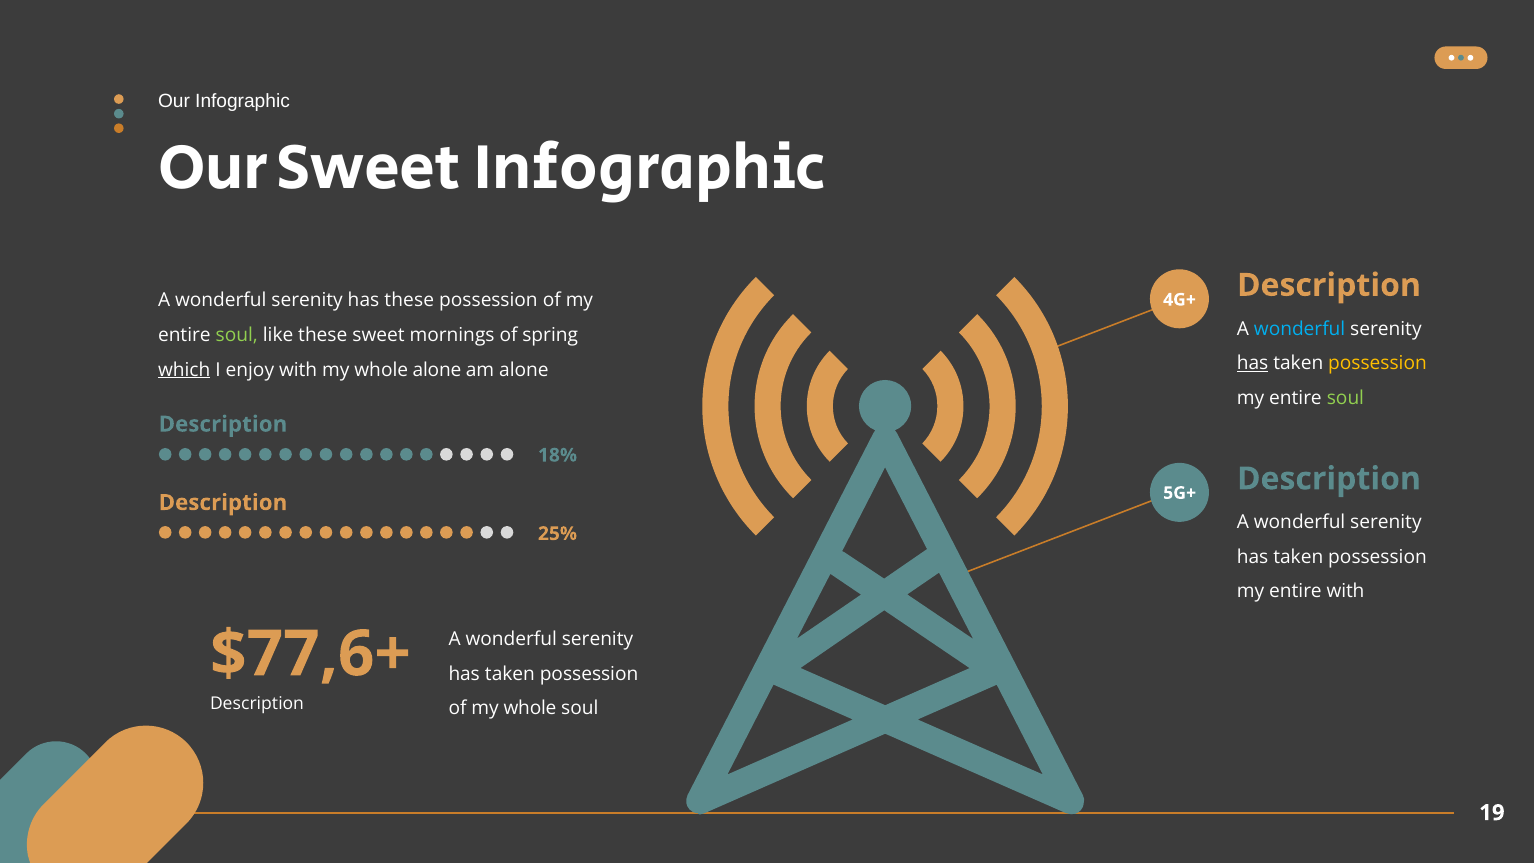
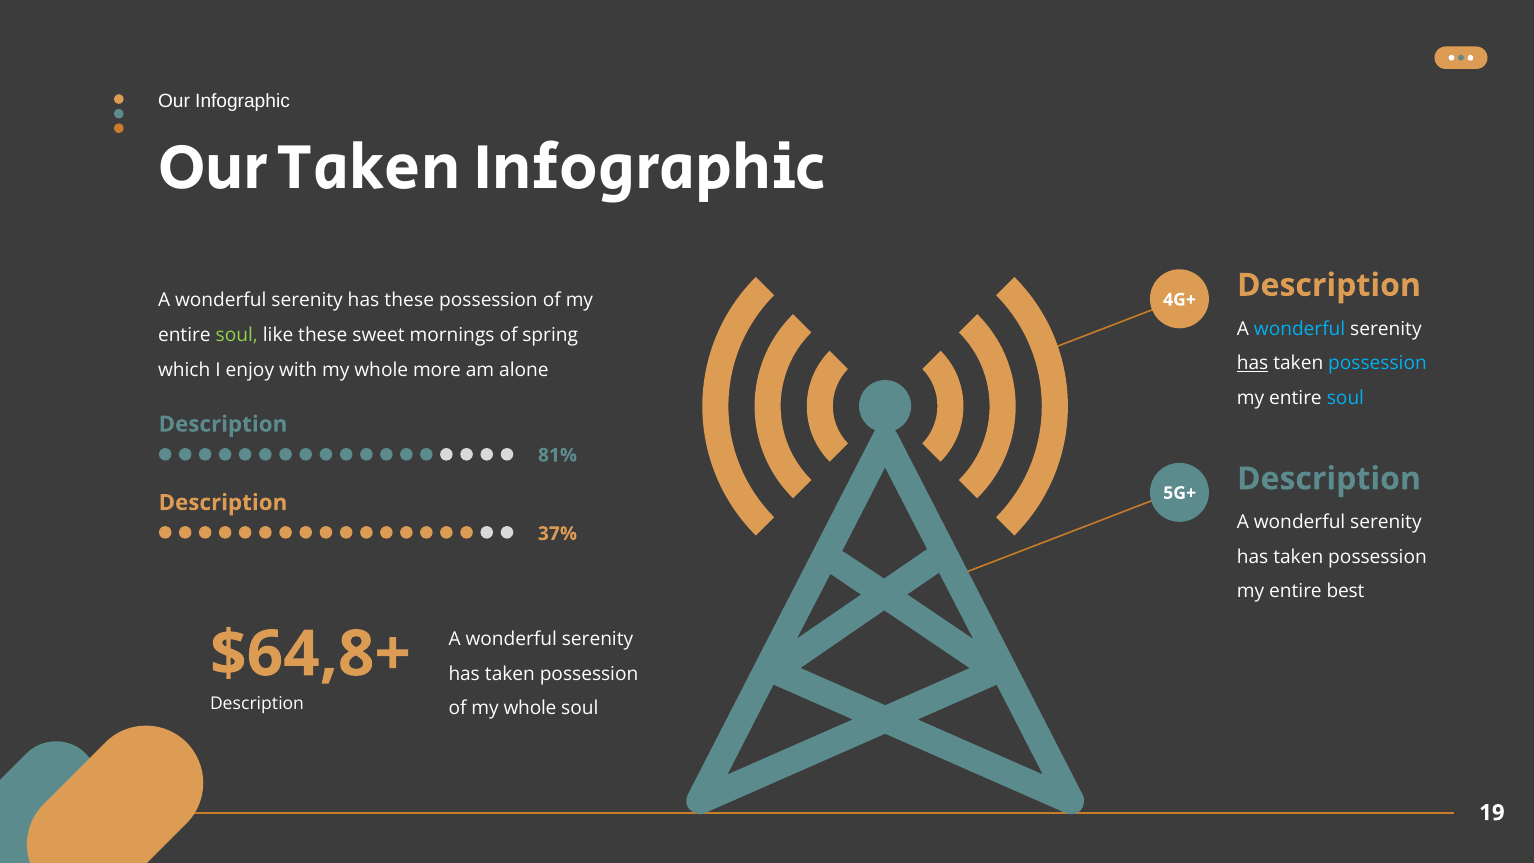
Our Sweet: Sweet -> Taken (369, 167)
possession colour: yellow -> light blue (1377, 363)
which underline: present -> none (184, 370)
whole alone: alone -> more (437, 370)
soul colour: light green -> light blue (1345, 398)
18%: 18% -> 81% (558, 455)
25%: 25% -> 37% (558, 534)
entire with: with -> best (1346, 591)
$77,6+: $77,6+ -> $64,8+ (311, 654)
